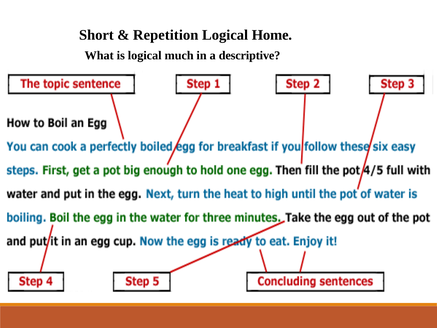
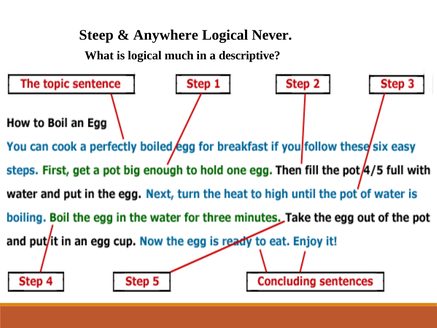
Short: Short -> Steep (96, 35)
Repetition: Repetition -> Anywhere (166, 35)
Home: Home -> Never (272, 35)
